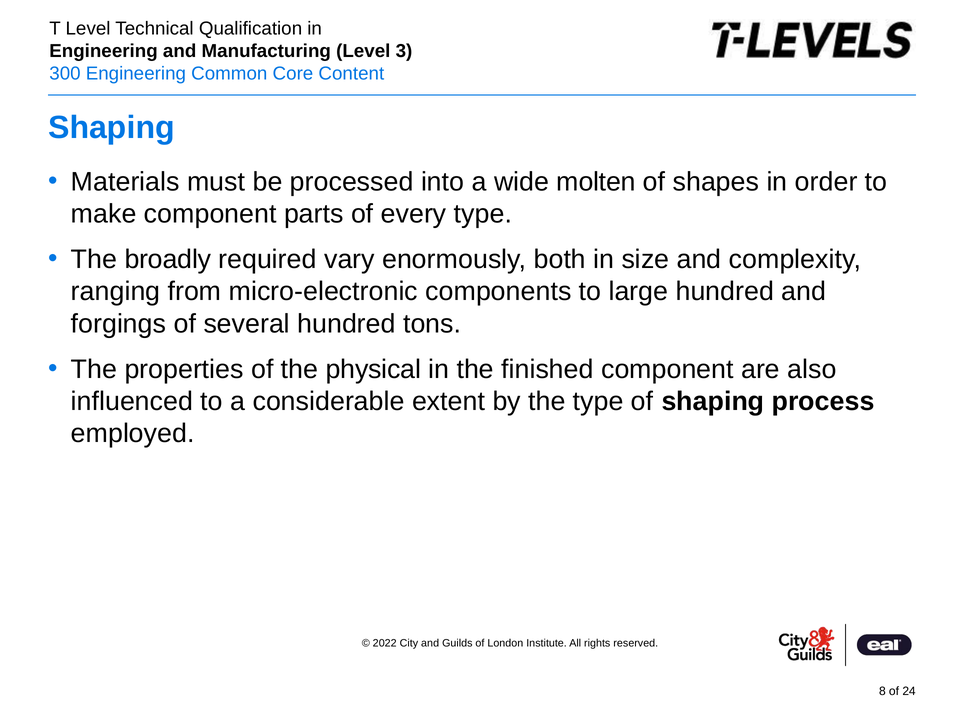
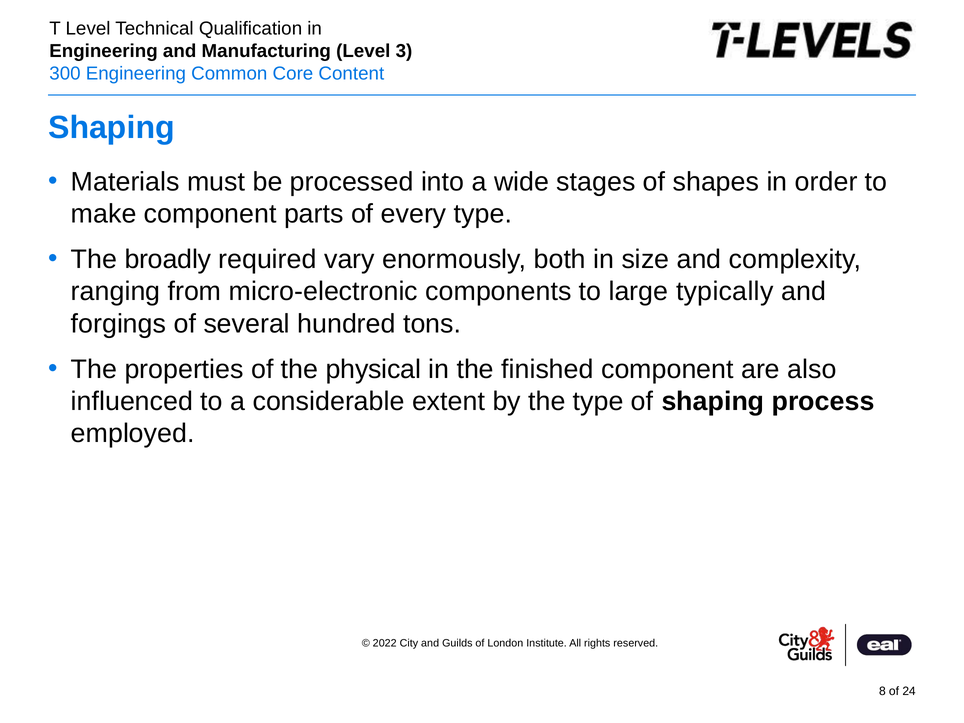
molten: molten -> stages (596, 182)
large hundred: hundred -> typically (725, 292)
